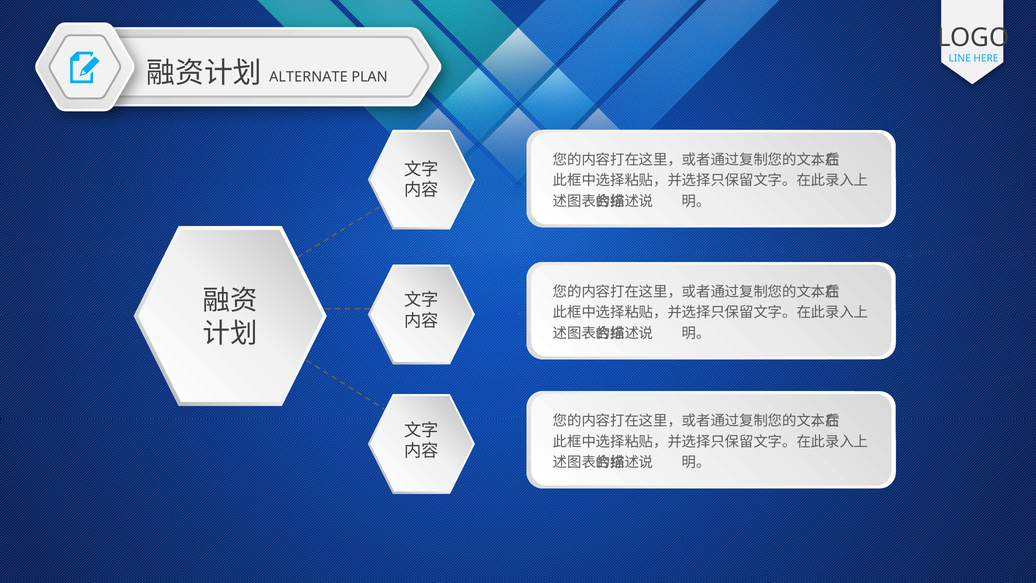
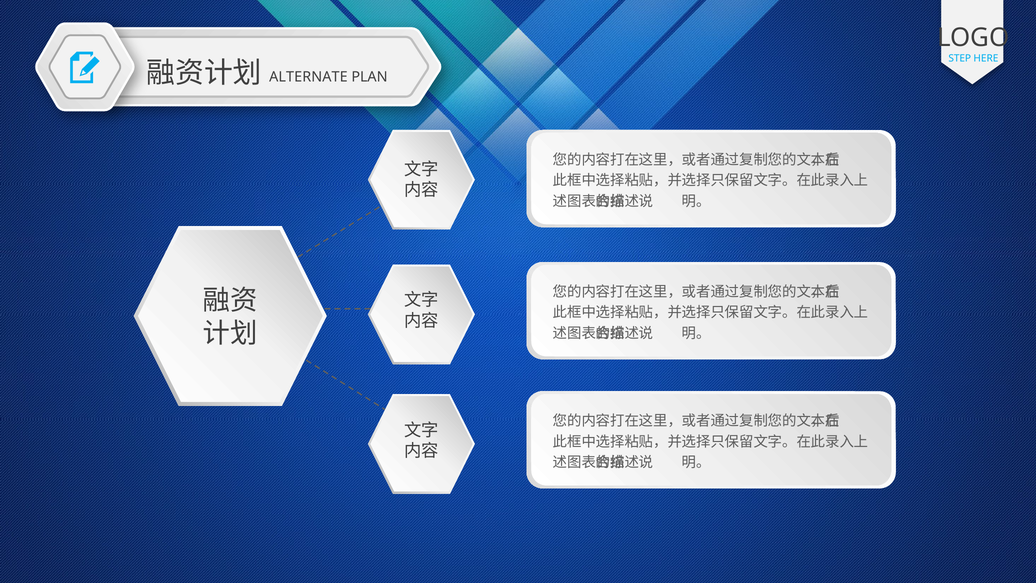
LINE: LINE -> STEP (960, 58)
